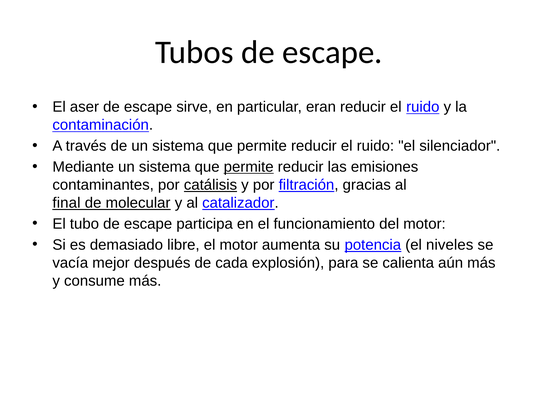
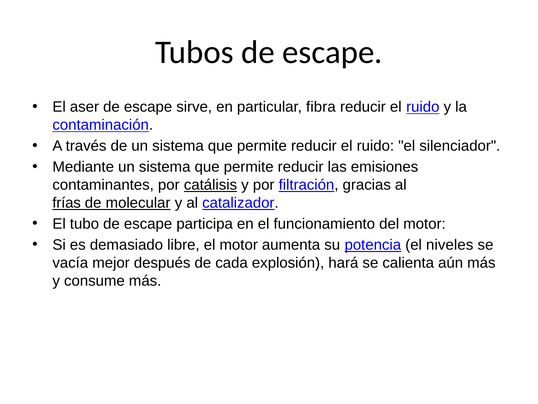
eran: eran -> fibra (321, 107)
permite underline: present -> none (249, 167)
final: final -> frías (67, 203)
para: para -> hará (343, 263)
